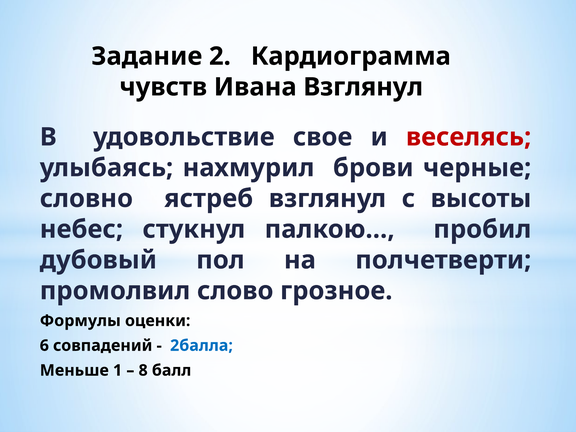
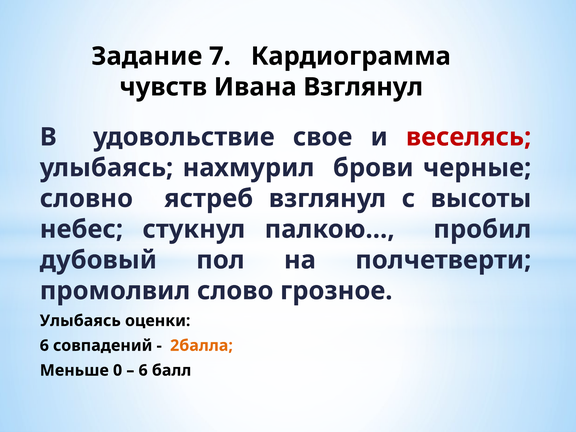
2: 2 -> 7 (220, 56)
Формулы: Формулы -> Улыбаясь (80, 321)
2балла colour: blue -> orange (202, 346)
1: 1 -> 0 (118, 370)
8: 8 -> 6 (143, 370)
